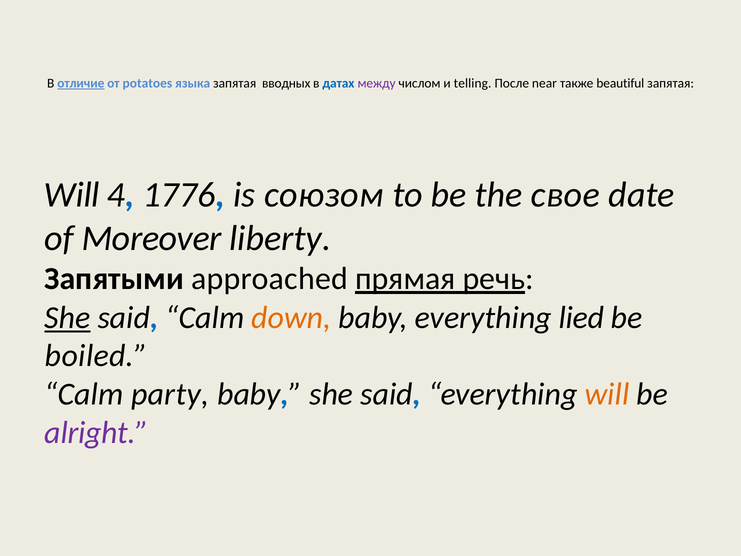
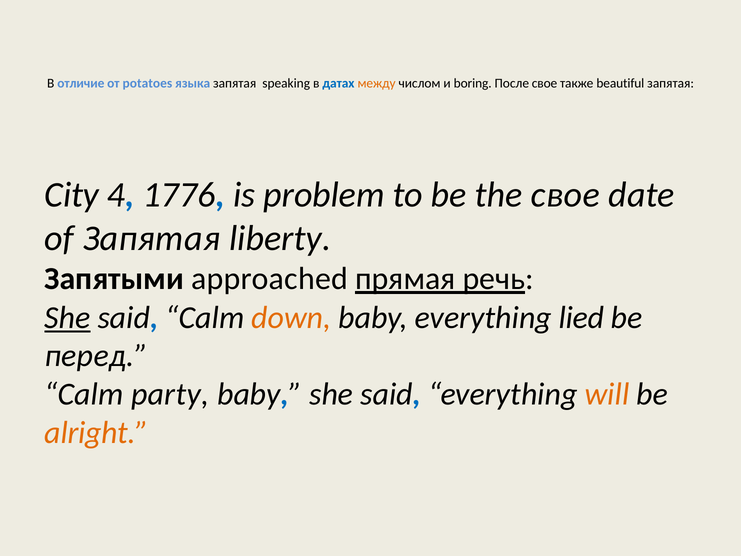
отличие underline: present -> none (81, 83)
вводных: вводных -> speaking (286, 83)
между colour: purple -> orange (377, 83)
telling: telling -> boring (473, 83)
После near: near -> свое (545, 83)
Will: Will -> City (72, 195)
союзом: союзом -> problem (324, 195)
of Moreover: Moreover -> Запятая (151, 238)
boiled: boiled -> перед (96, 356)
alright colour: purple -> orange (97, 432)
